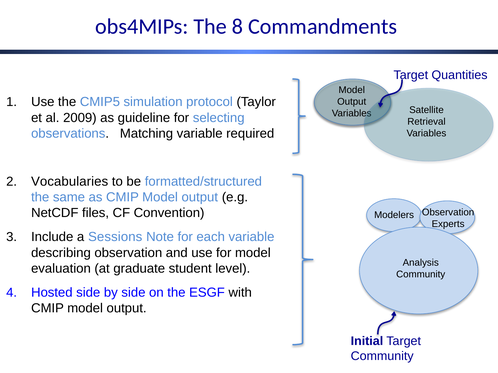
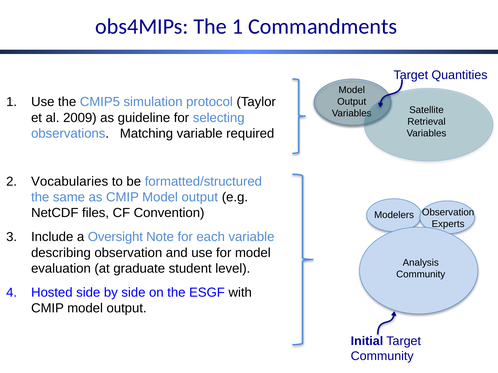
The 8: 8 -> 1 (238, 27)
Sessions: Sessions -> Oversight (115, 237)
